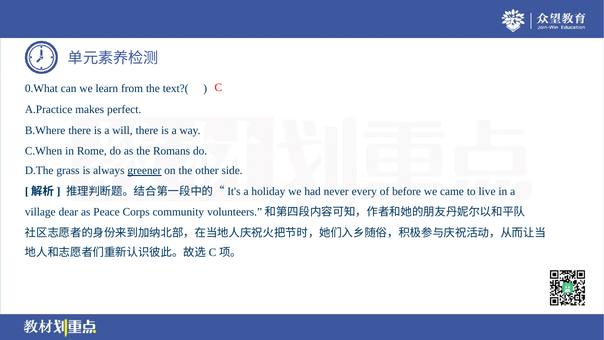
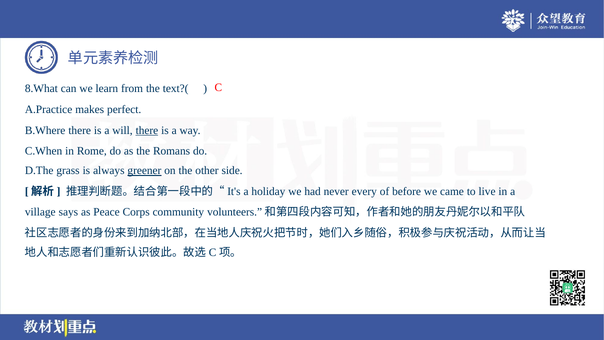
0.What: 0.What -> 8.What (41, 88)
there underline: none -> present (147, 130)
dear: dear -> says (68, 212)
